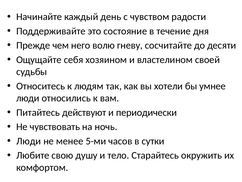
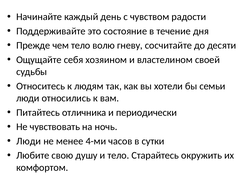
чем него: него -> тело (81, 45)
умнее: умнее -> семьи (212, 86)
действуют: действуют -> отличника (84, 112)
5-ми: 5-ми -> 4-ми (96, 141)
